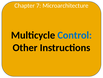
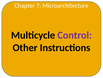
Control colour: blue -> purple (75, 35)
